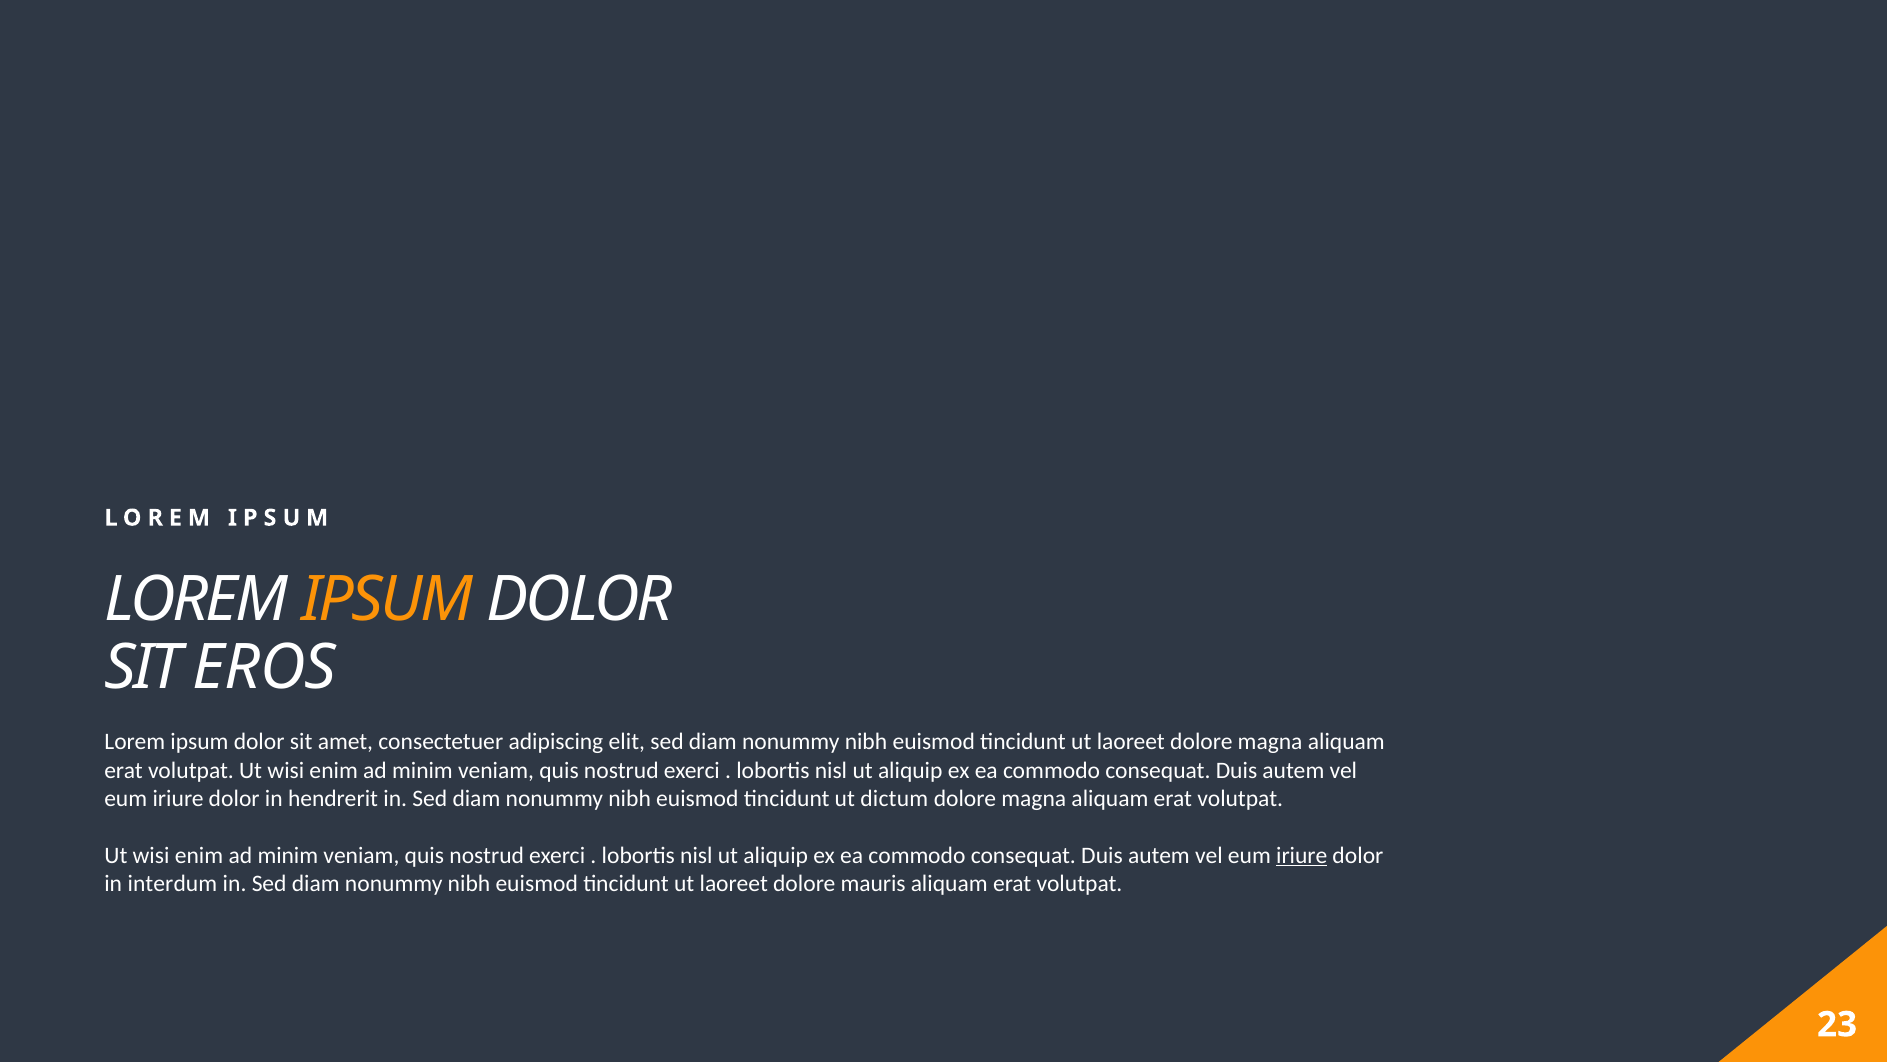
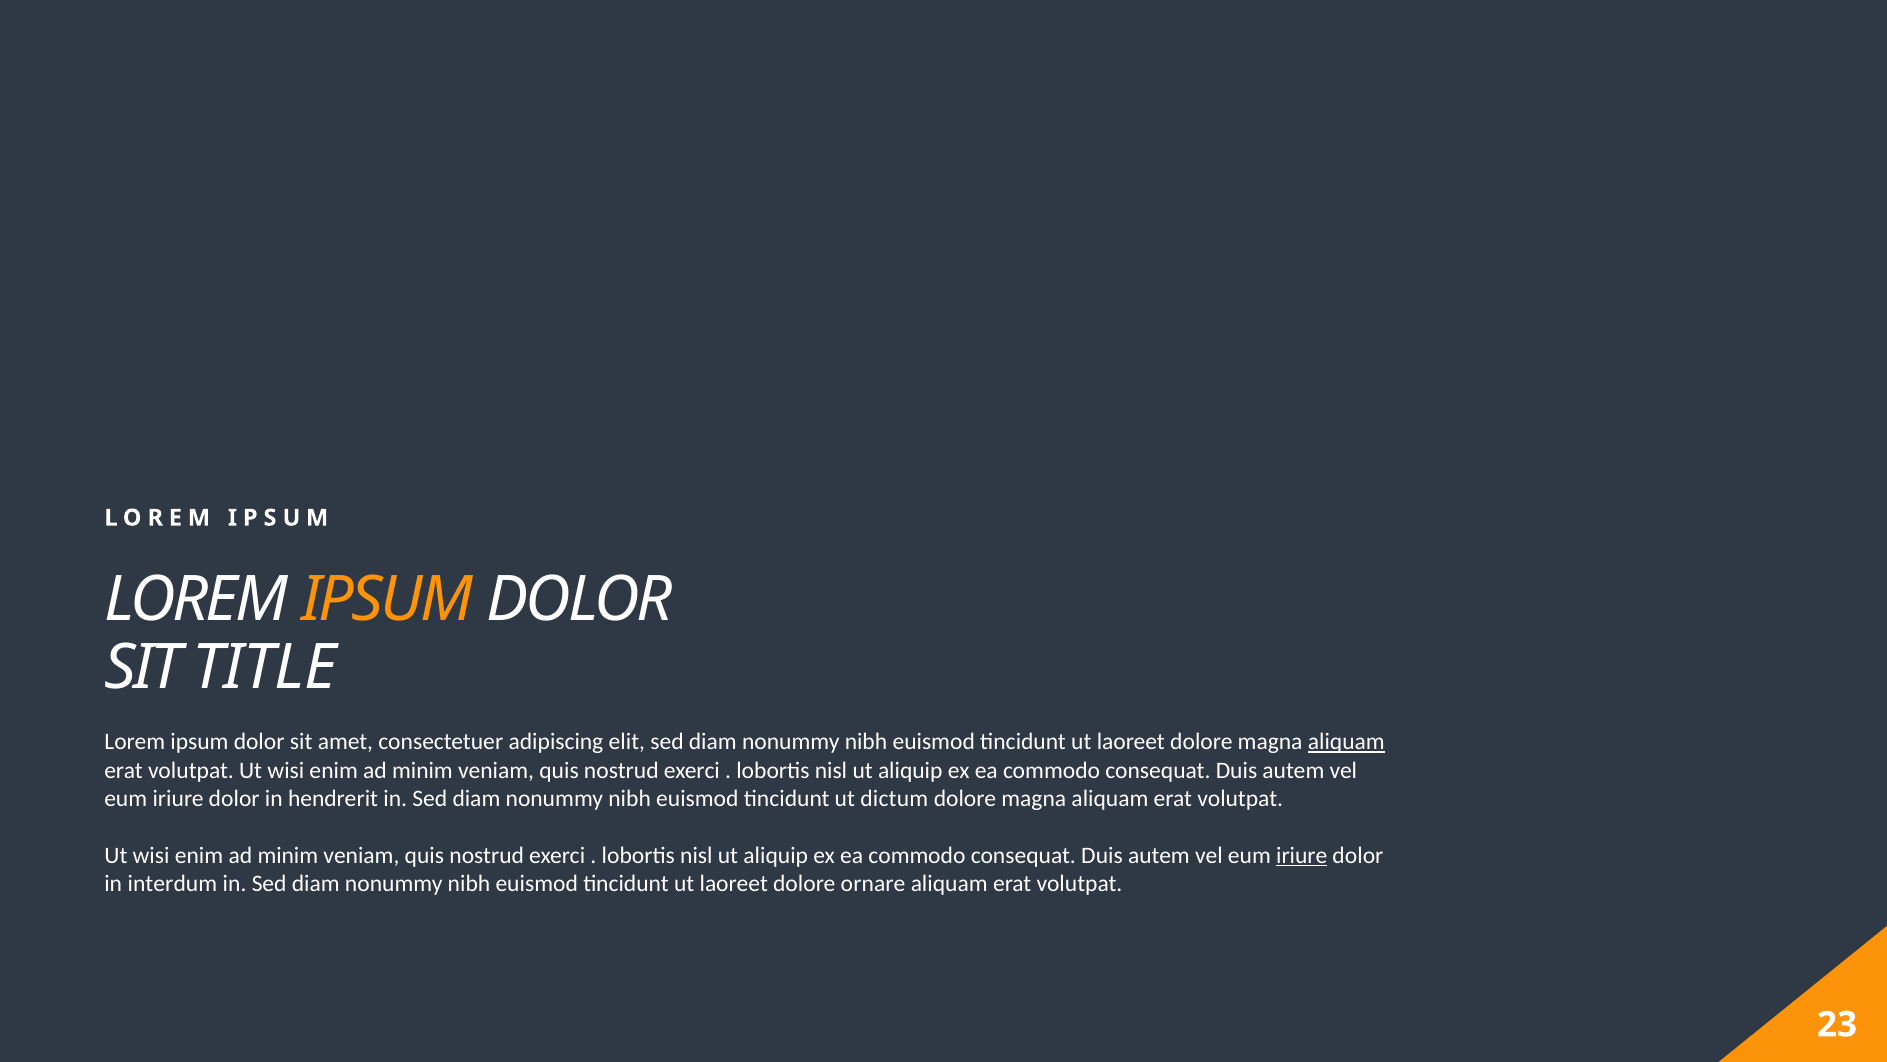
EROS: EROS -> TITLE (265, 667)
aliquam underline: none -> present (1346, 742)
mauris: mauris -> ornare (873, 883)
